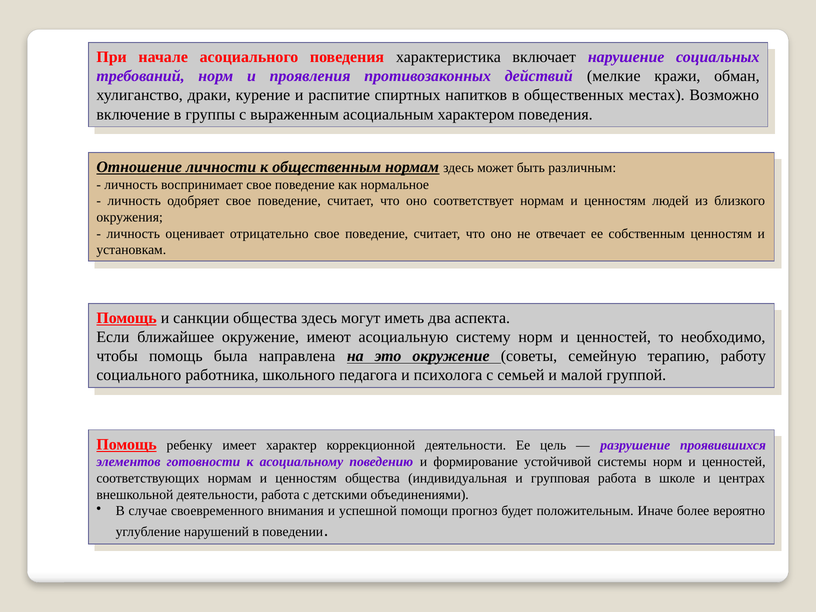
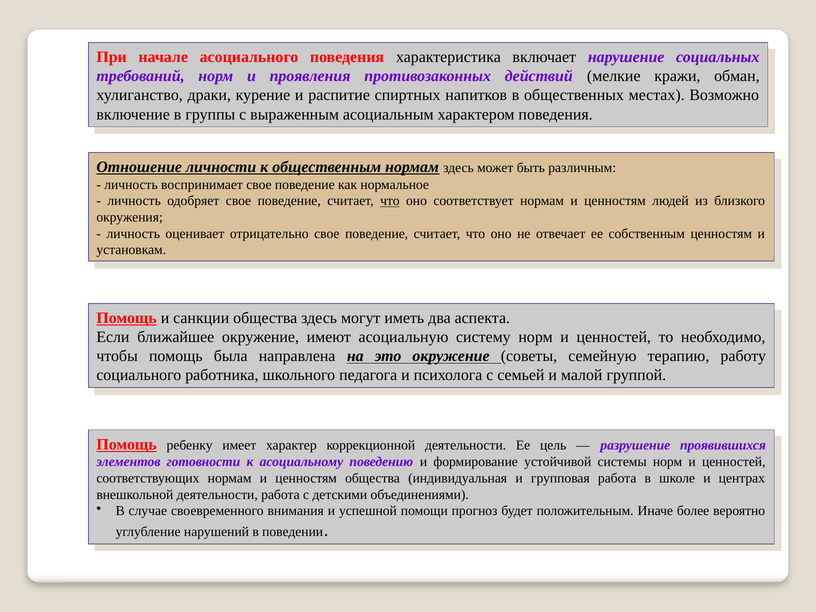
что underline: none -> present (390, 201)
